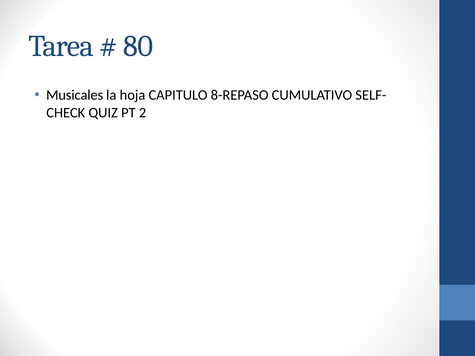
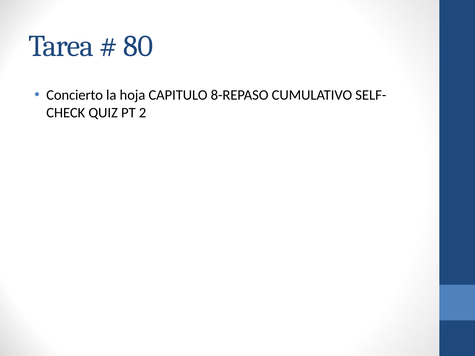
Musicales: Musicales -> Concierto (75, 95)
